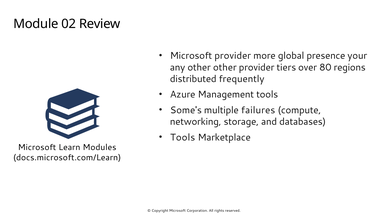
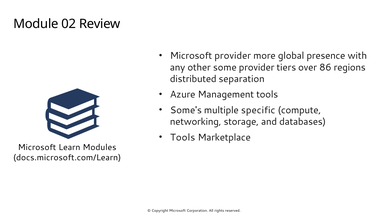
your: your -> with (357, 56)
other other: other -> some (225, 67)
80: 80 -> 86 (325, 67)
frequently: frequently -> separation (242, 79)
failures: failures -> specific (258, 110)
